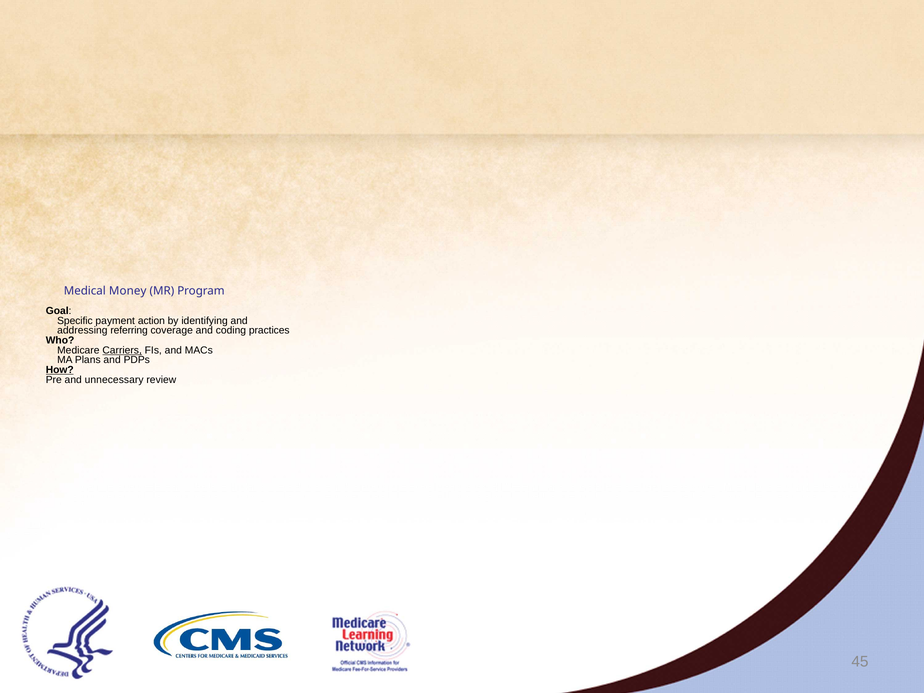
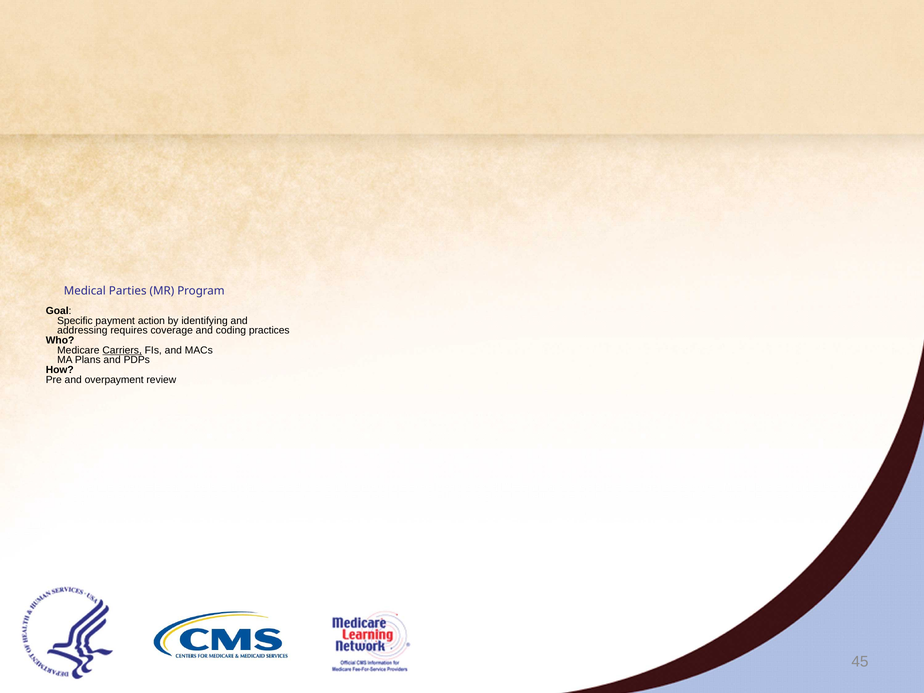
Money: Money -> Parties (128, 291)
referring: referring -> requires (129, 331)
How underline: present -> none (60, 370)
unnecessary: unnecessary -> overpayment (114, 380)
